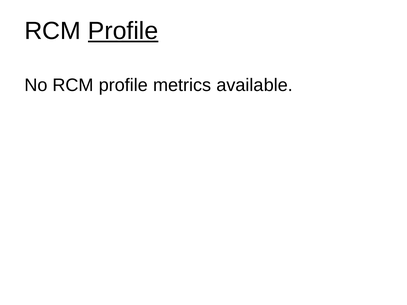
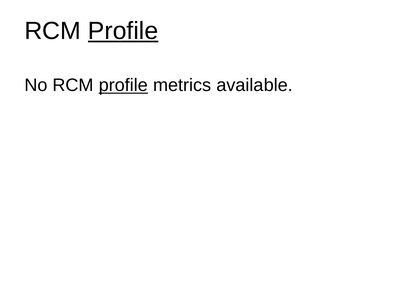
profile underline: none -> present (123, 85)
